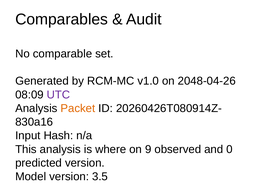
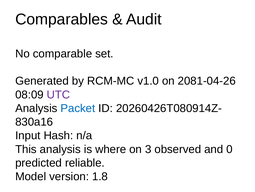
2048-04-26: 2048-04-26 -> 2081-04-26 (207, 81)
Packet colour: orange -> blue (78, 108)
9: 9 -> 3 (148, 149)
predicted version: version -> reliable (85, 162)
3.5: 3.5 -> 1.8 (100, 176)
